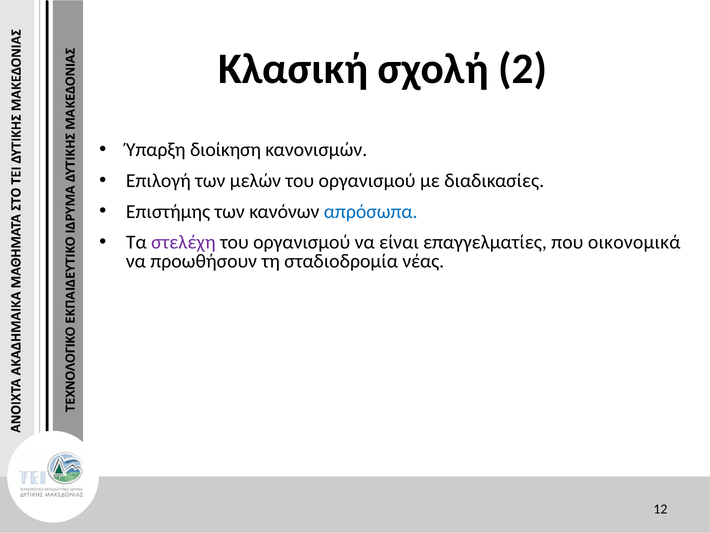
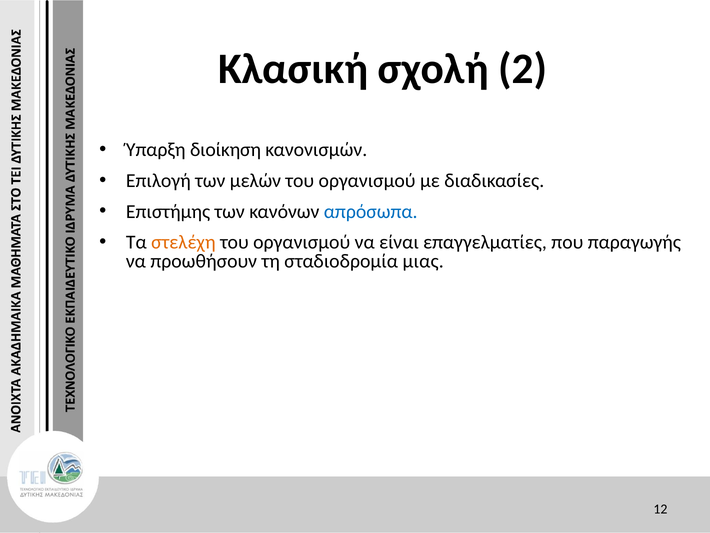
στελέχη colour: purple -> orange (183, 242)
οικονομικά: οικονομικά -> παραγωγής (634, 242)
νέας: νέας -> μιας (423, 261)
